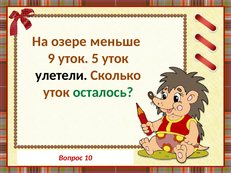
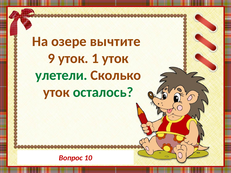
меньше: меньше -> вычтите (115, 42)
5: 5 -> 1 (95, 58)
улетели colour: black -> green (61, 75)
